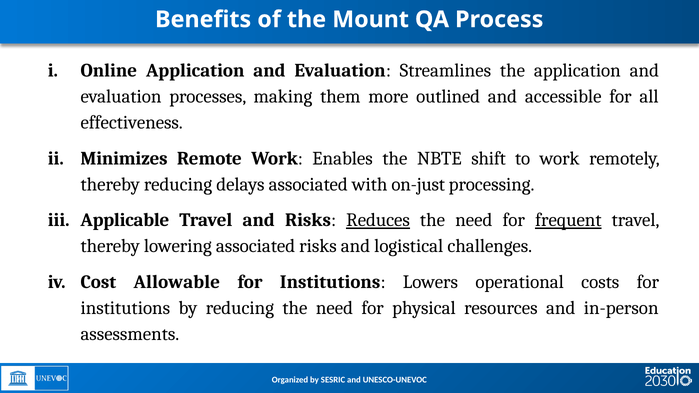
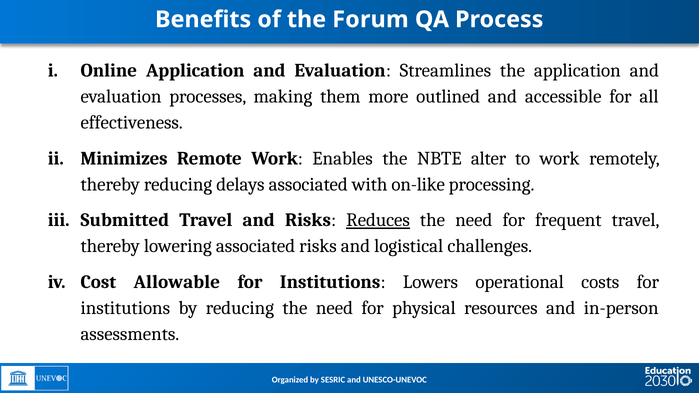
Mount: Mount -> Forum (370, 19)
shift: shift -> alter (489, 158)
on-just: on-just -> on-like (418, 184)
Applicable: Applicable -> Submitted (125, 220)
frequent underline: present -> none (568, 220)
